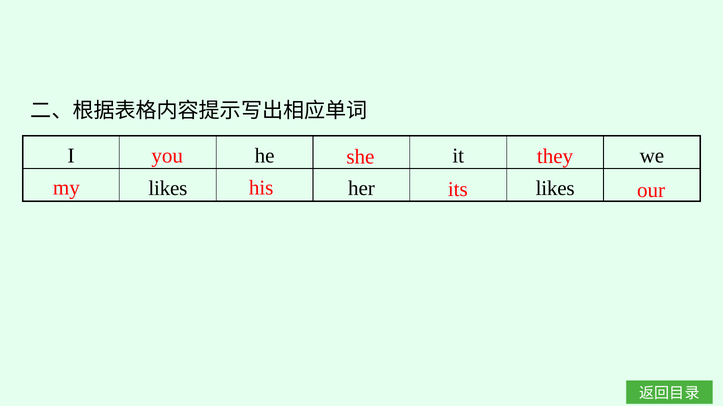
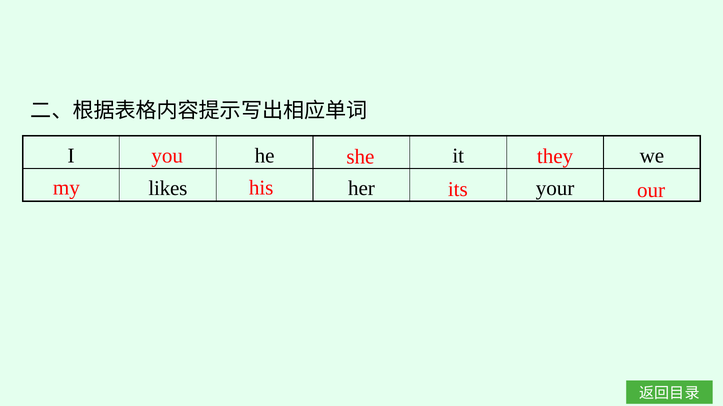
her likes: likes -> your (555, 189)
